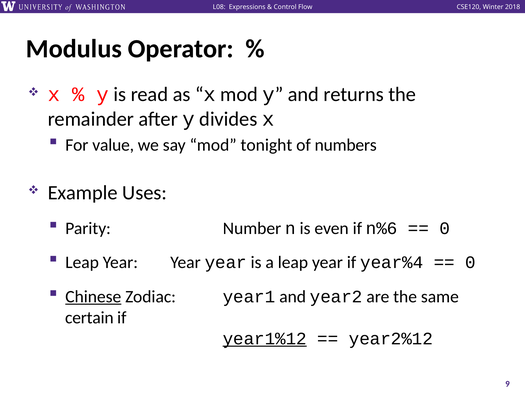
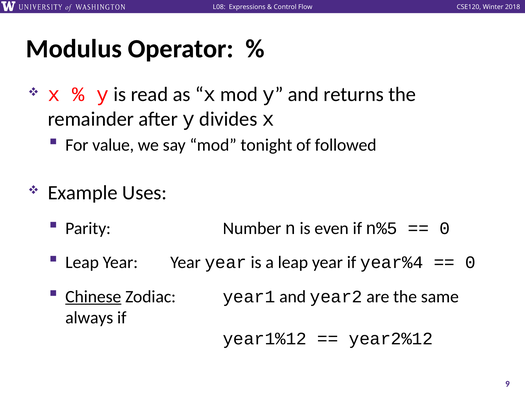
numbers: numbers -> followed (346, 145)
n%6: n%6 -> n%5 (382, 228)
certain: certain -> always (89, 317)
year1%12 underline: present -> none (265, 338)
